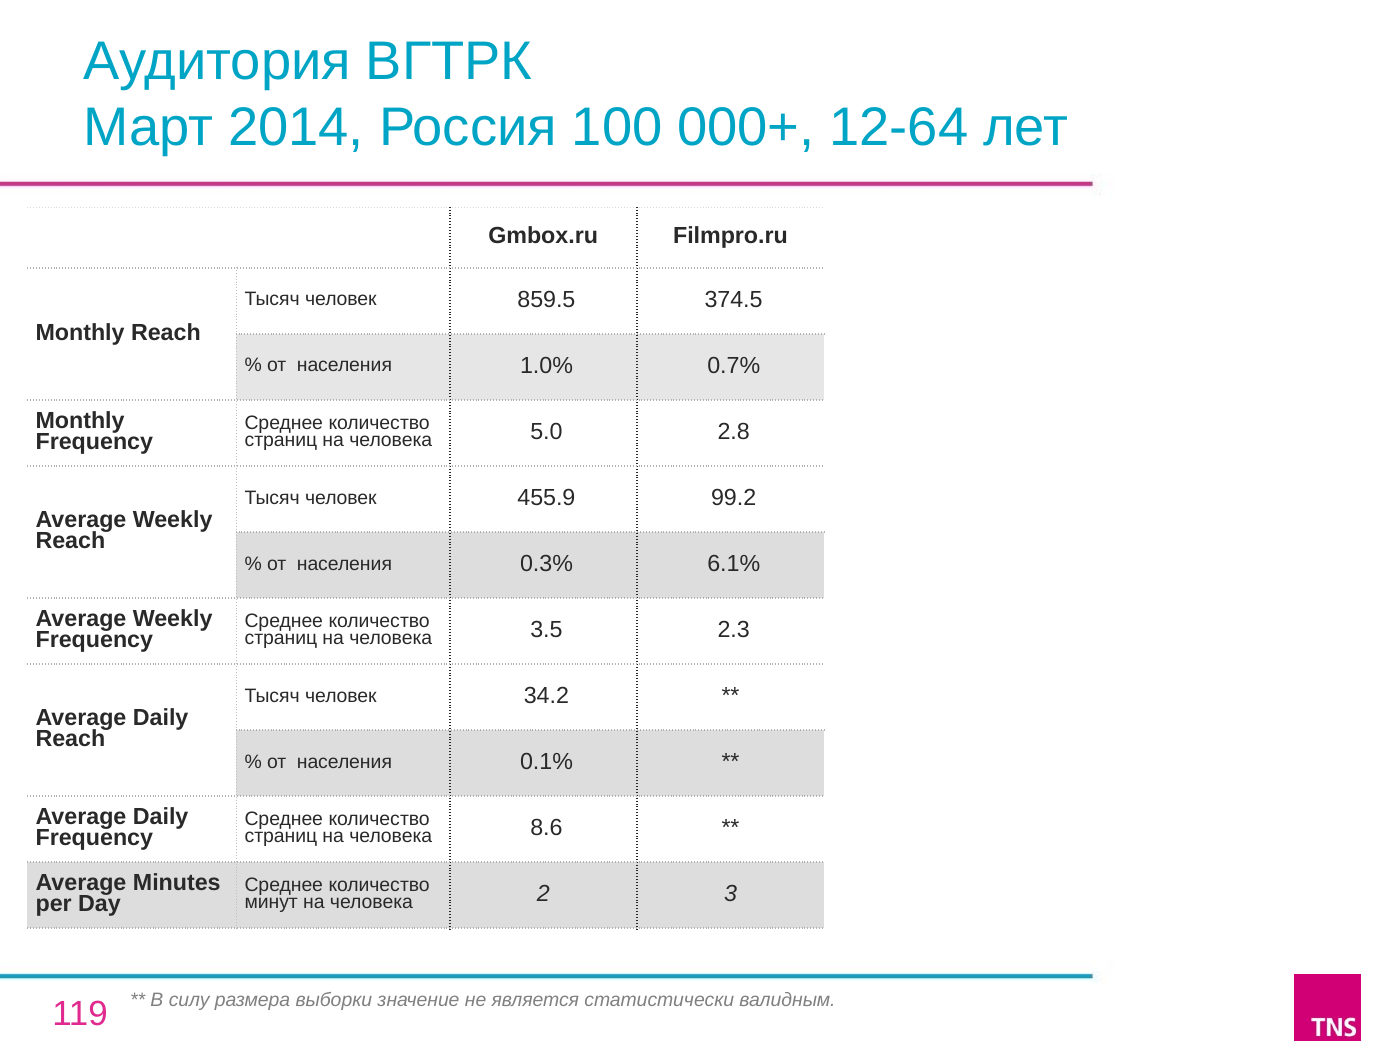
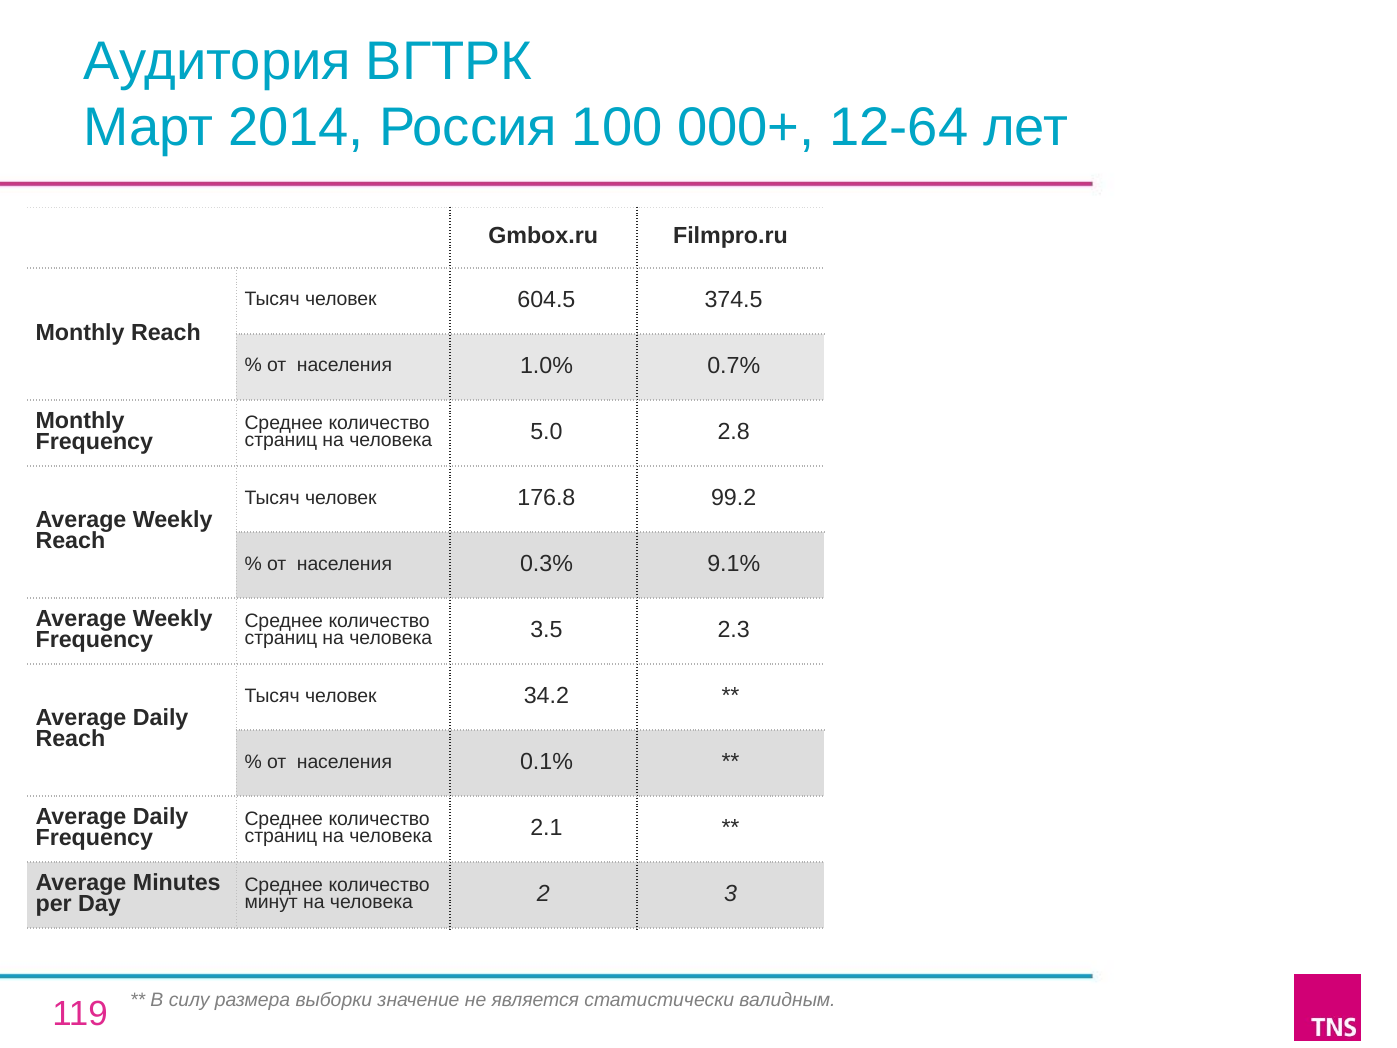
859.5: 859.5 -> 604.5 (546, 299)
455.9: 455.9 -> 176.8 (546, 497)
6.1%: 6.1% -> 9.1% (734, 563)
8.6: 8.6 -> 2.1 (546, 827)
